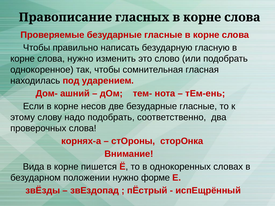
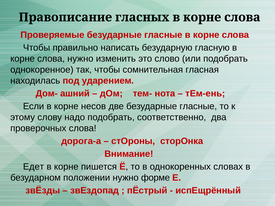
корнях-а: корнях-а -> дорога-а (81, 141)
Вида: Вида -> Едет (34, 167)
